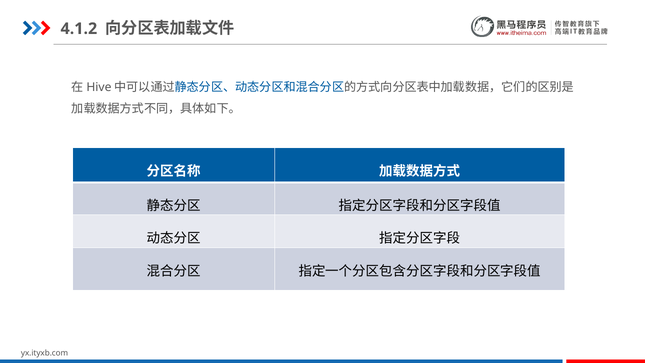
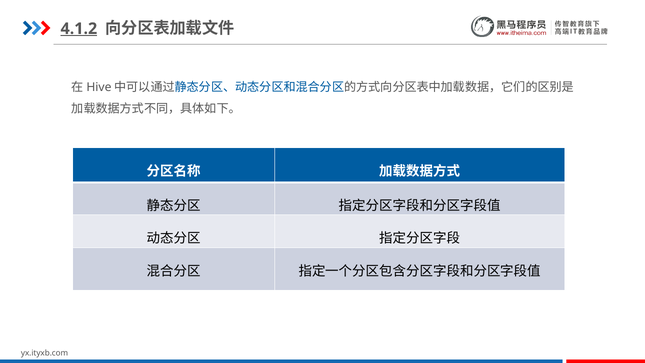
4.1.2 underline: none -> present (79, 29)
